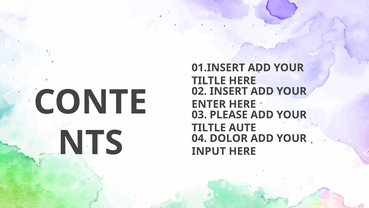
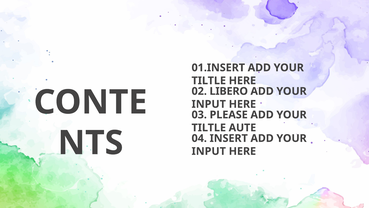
INSERT: INSERT -> LIBERO (229, 91)
ENTER: ENTER -> INPUT (209, 104)
DOLOR: DOLOR -> INSERT (229, 138)
